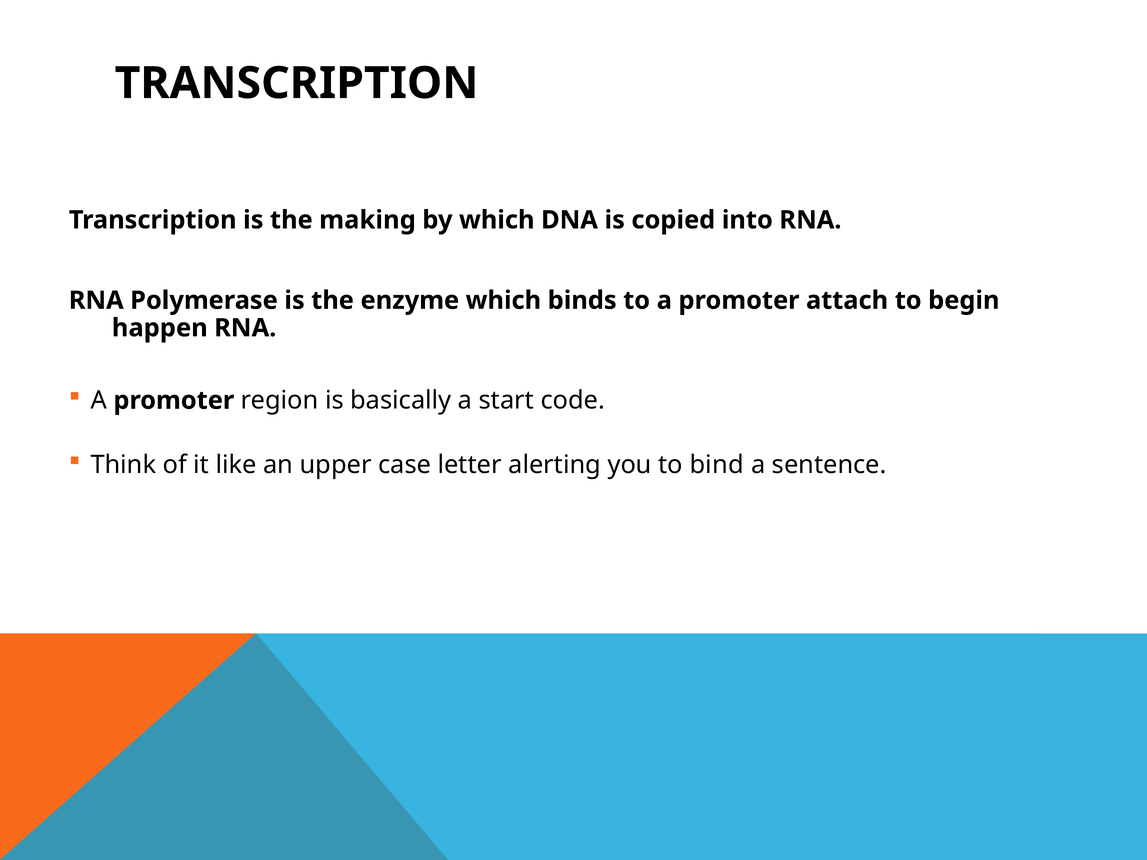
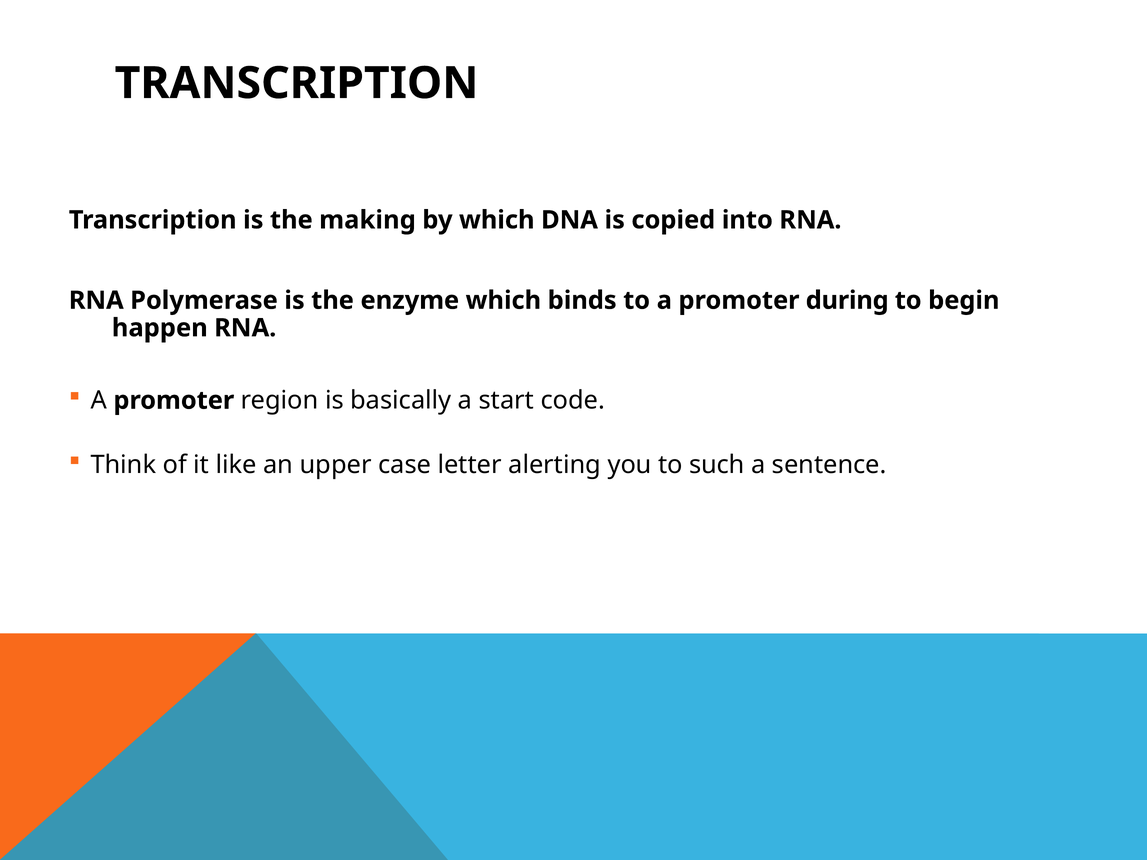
attach: attach -> during (847, 301)
bind: bind -> such (717, 465)
